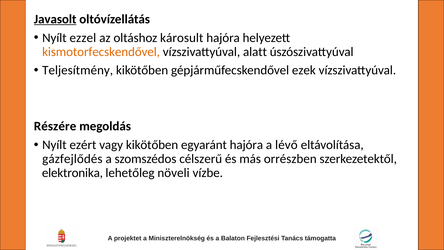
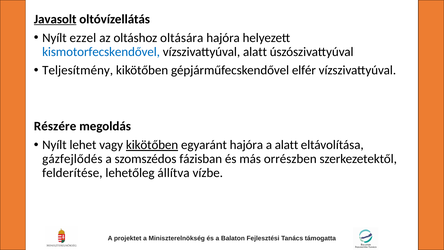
károsult: károsult -> oltására (182, 38)
kismotorfecskendővel colour: orange -> blue (101, 52)
ezek: ezek -> elfér (304, 70)
ezért: ezért -> lehet (83, 145)
kikötőben underline: none -> present (152, 145)
a lévő: lévő -> alatt (287, 145)
célszerű: célszerű -> fázisban (201, 159)
elektronika: elektronika -> felderítése (72, 173)
növeli: növeli -> állítva (174, 173)
